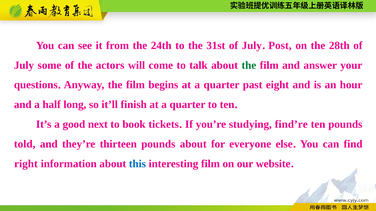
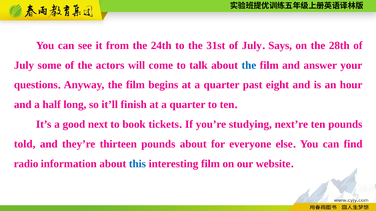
Post: Post -> Says (280, 46)
the colour: green -> blue (249, 65)
find’re: find’re -> next’re (291, 125)
right: right -> radio (26, 164)
